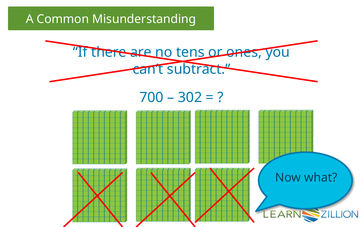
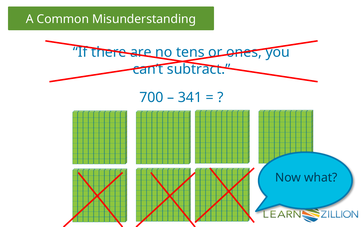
302: 302 -> 341 (190, 97)
